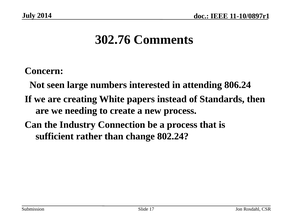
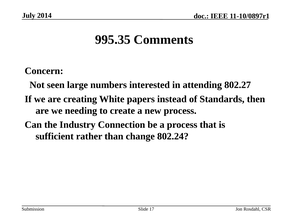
302.76: 302.76 -> 995.35 (113, 40)
806.24: 806.24 -> 802.27 (238, 85)
